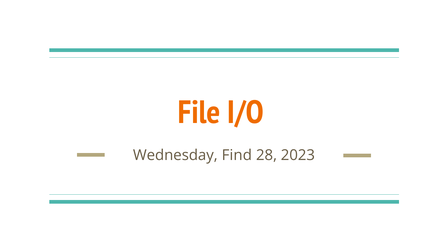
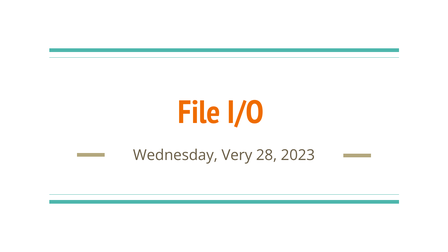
Find: Find -> Very (237, 155)
